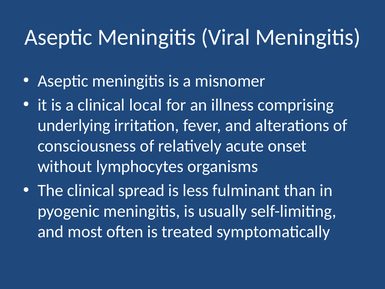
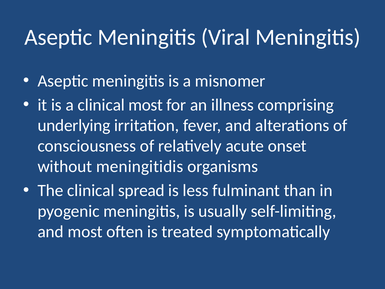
clinical local: local -> most (146, 105)
lymphocytes: lymphocytes -> meningitidis (140, 166)
